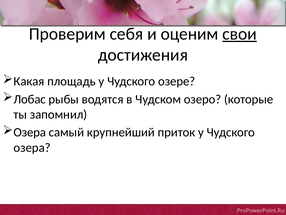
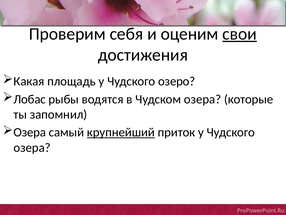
озере: озере -> озеро (177, 81)
Чудском озеро: озеро -> озера (203, 99)
крупнейший underline: none -> present (121, 132)
